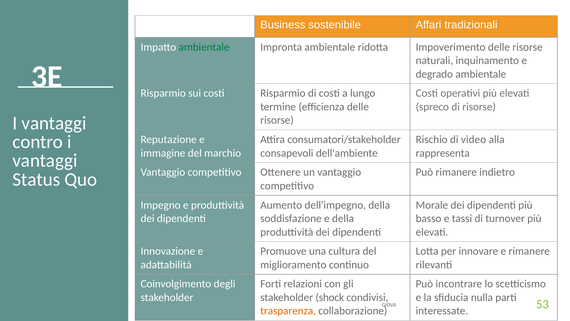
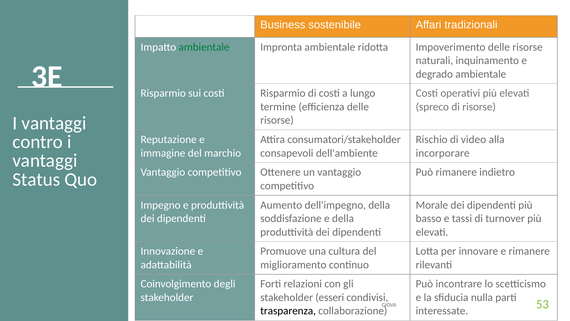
rappresenta: rappresenta -> incorporare (443, 153)
shock: shock -> esseri (330, 297)
trasparenza colour: orange -> black (288, 311)
